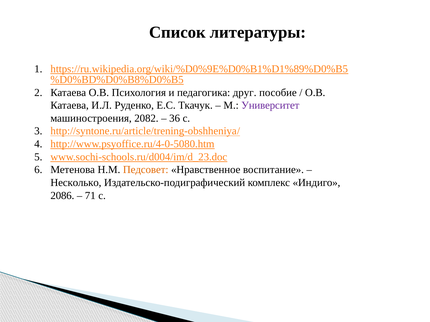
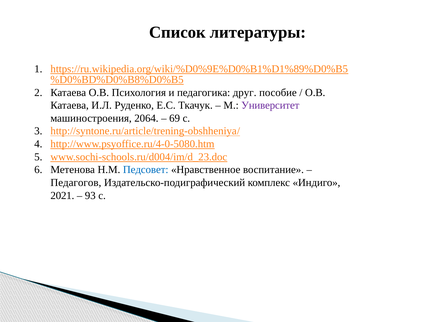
2082: 2082 -> 2064 (146, 118)
36: 36 -> 69 (175, 118)
Педсовет colour: orange -> blue (146, 170)
Несколько: Несколько -> Педагогов (76, 183)
2086: 2086 -> 2021 (62, 196)
71: 71 -> 93 (90, 196)
